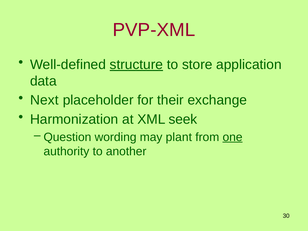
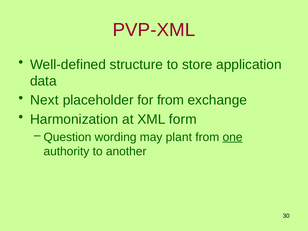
structure underline: present -> none (136, 65)
for their: their -> from (171, 100)
seek: seek -> form (183, 119)
